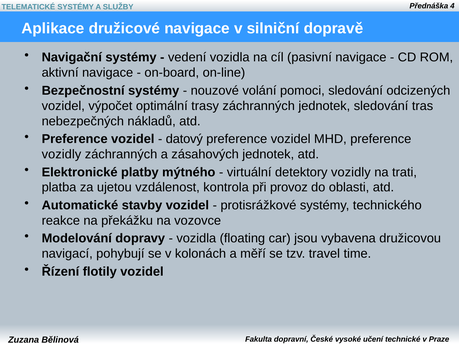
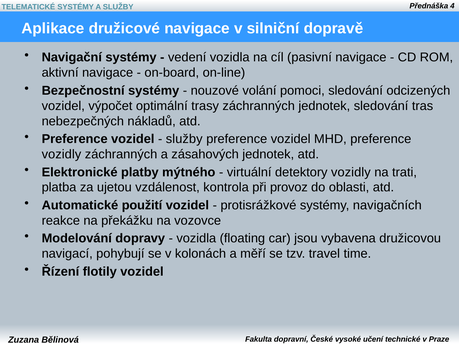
datový: datový -> služby (184, 139)
stavby: stavby -> použití (142, 205)
technického: technického -> navigačních (387, 205)
